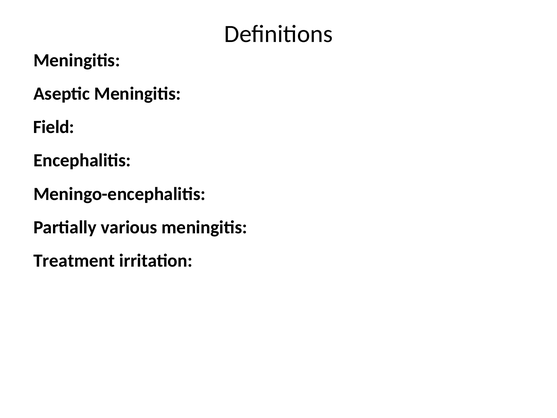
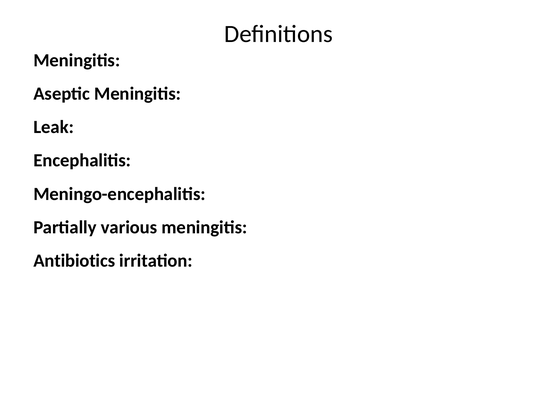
Field: Field -> Leak (54, 127)
Treatment: Treatment -> Antibiotics (74, 260)
